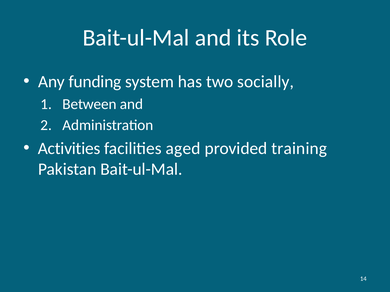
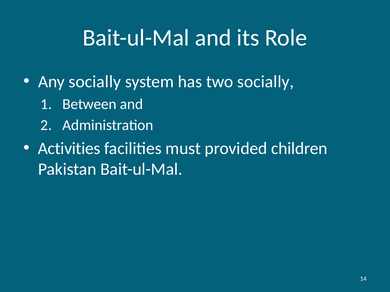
Any funding: funding -> socially (95, 82)
aged: aged -> must (183, 149)
training: training -> children (299, 149)
